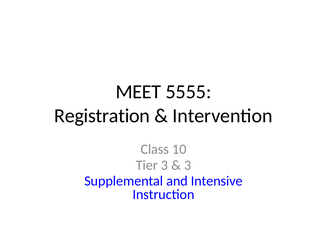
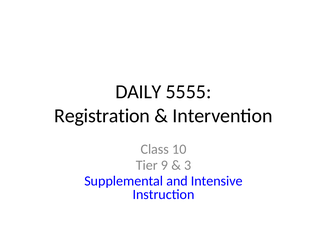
MEET: MEET -> DAILY (138, 92)
Tier 3: 3 -> 9 (165, 165)
